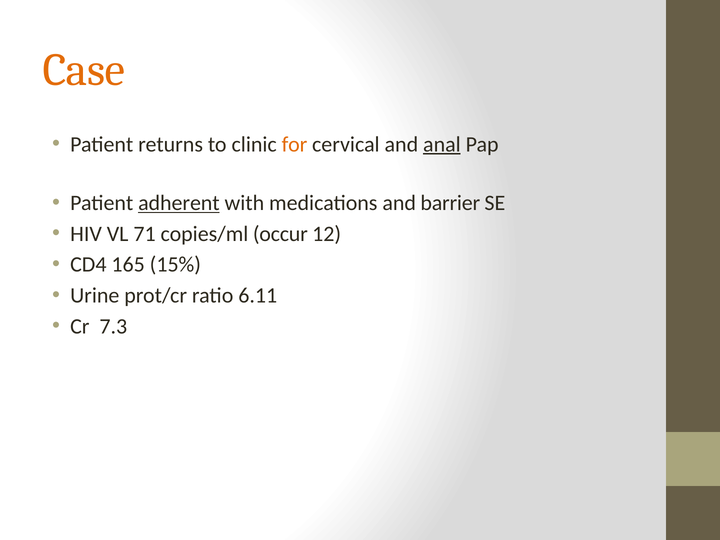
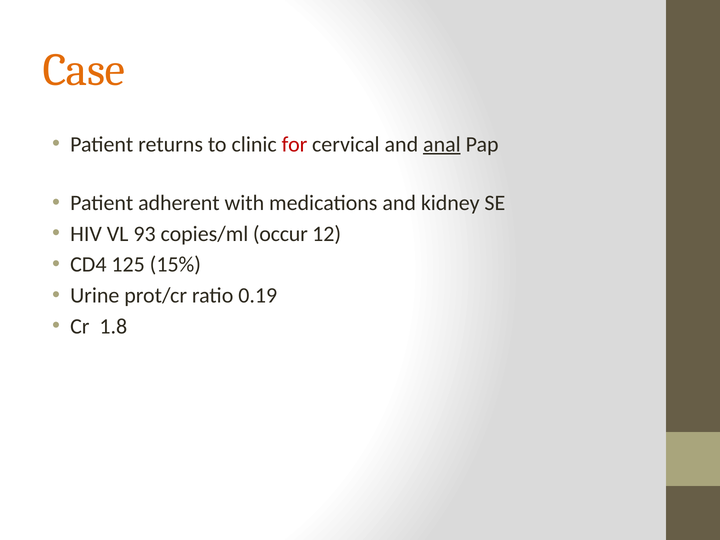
for colour: orange -> red (295, 144)
adherent underline: present -> none (179, 203)
barrier: barrier -> kidney (450, 203)
71: 71 -> 93 (145, 234)
165: 165 -> 125 (128, 265)
6.11: 6.11 -> 0.19 (258, 295)
7.3: 7.3 -> 1.8 (113, 326)
